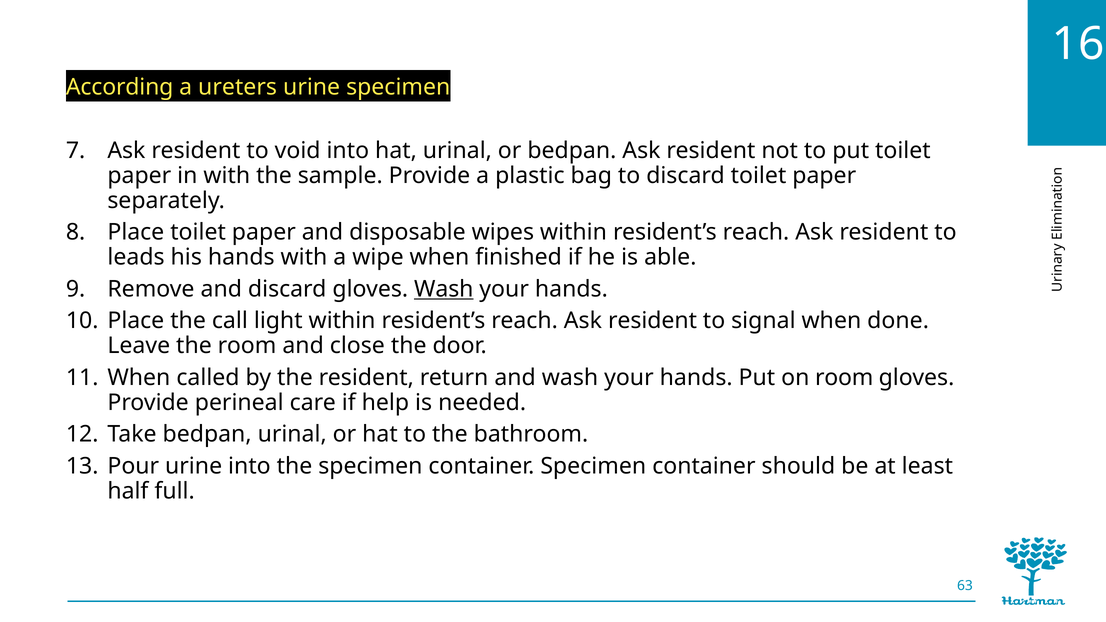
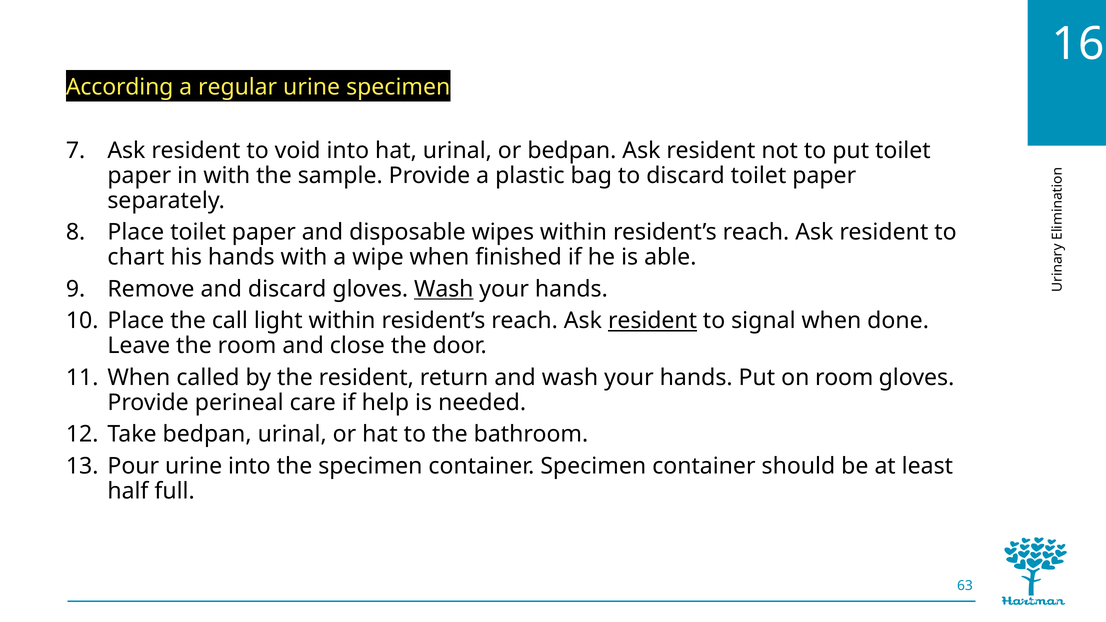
ureters: ureters -> regular (238, 87)
leads: leads -> chart (136, 257)
resident underline: none -> present (652, 321)
